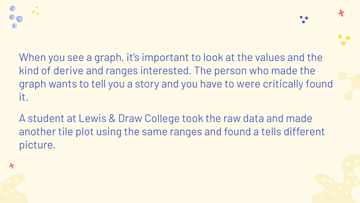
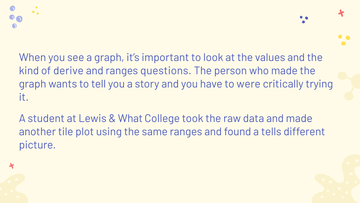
interested: interested -> questions (166, 71)
critically found: found -> trying (319, 84)
Draw: Draw -> What (130, 118)
